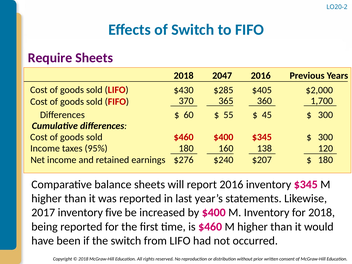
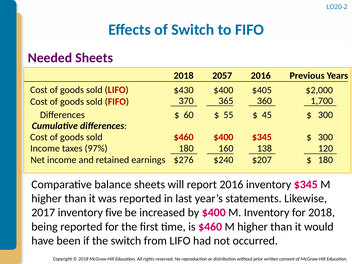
Require: Require -> Needed (50, 58)
2047: 2047 -> 2057 (222, 76)
$285: $285 -> $400 (223, 90)
95%: 95% -> 97% (96, 149)
